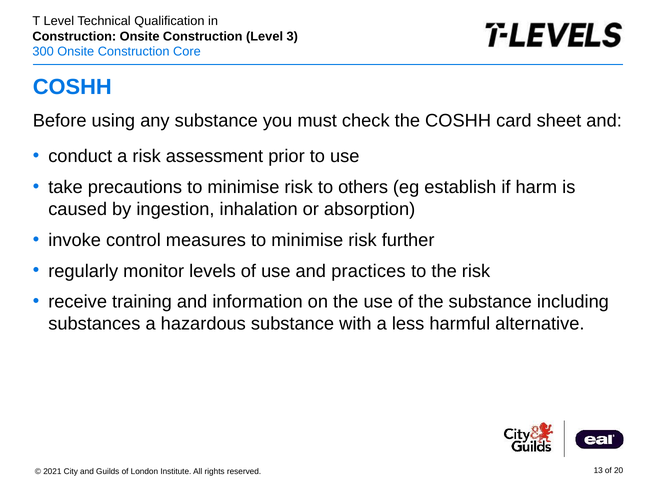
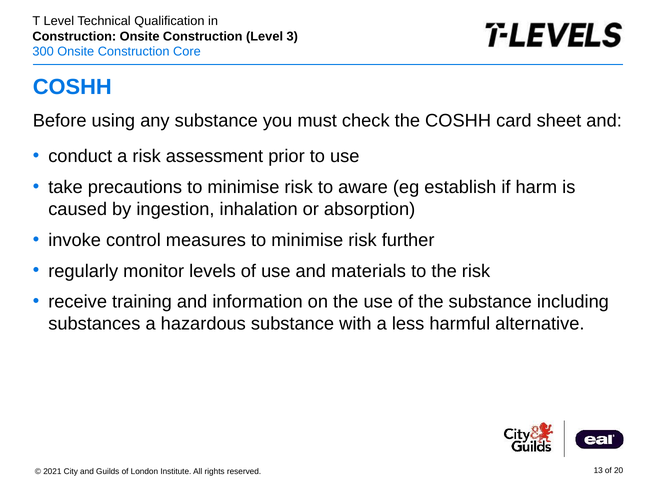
others: others -> aware (363, 187)
practices: practices -> materials (368, 271)
